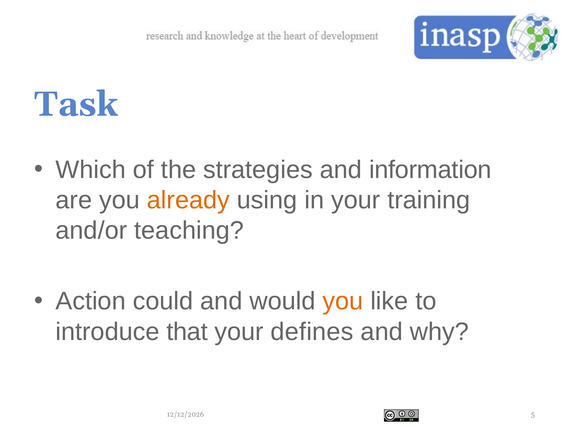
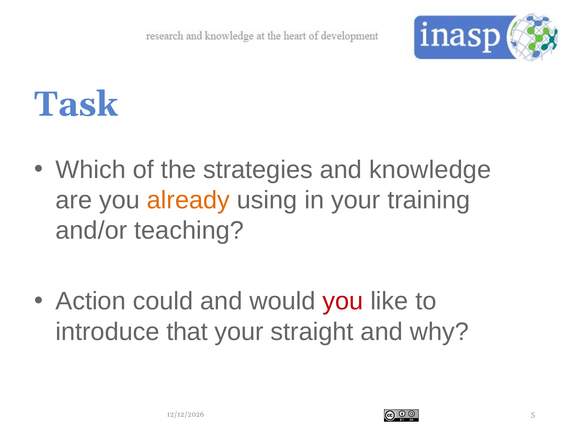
information: information -> knowledge (430, 170)
you colour: orange -> red (343, 301)
defines: defines -> straight (312, 331)
